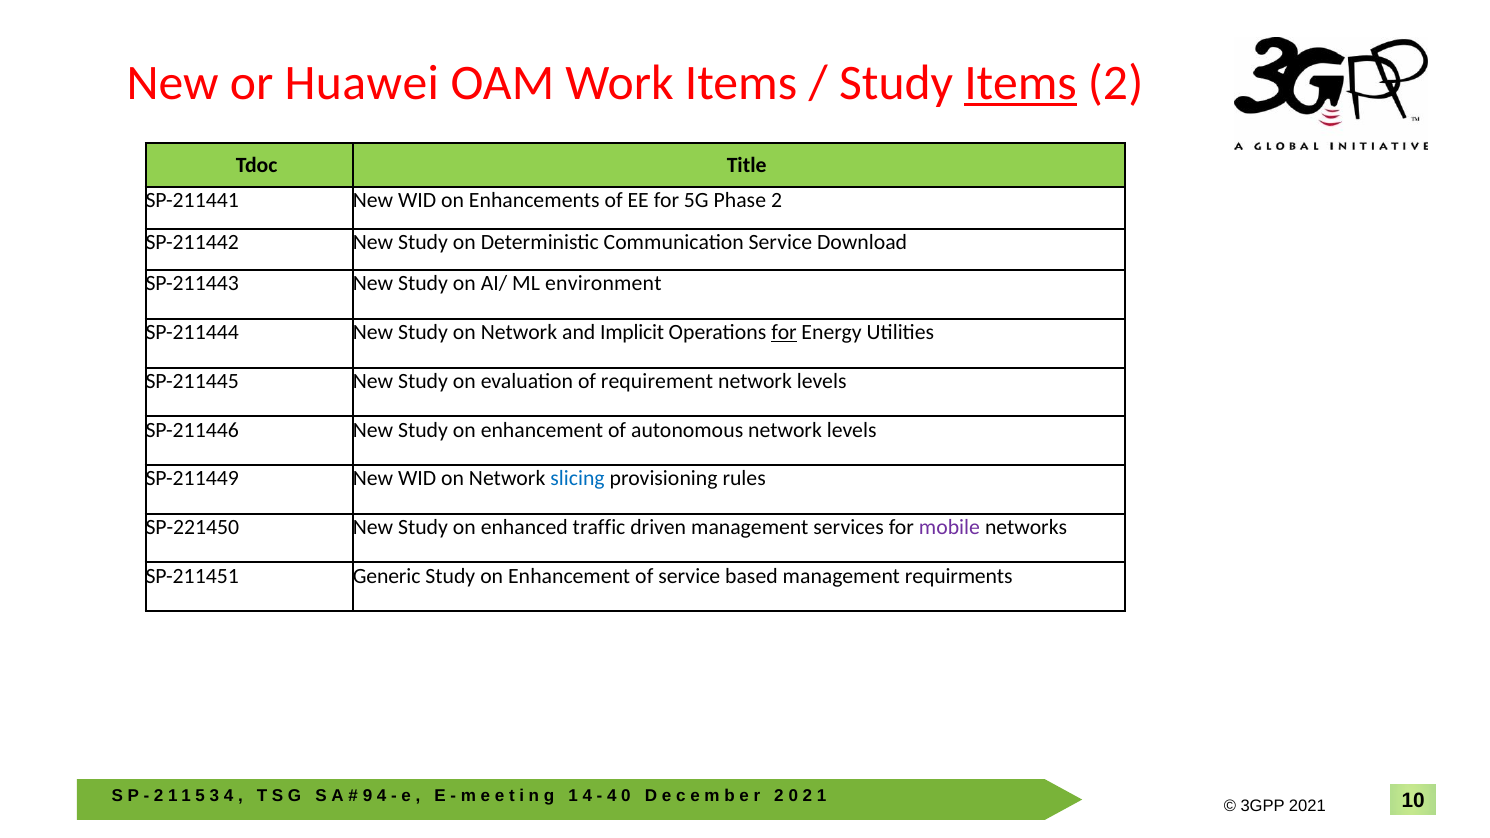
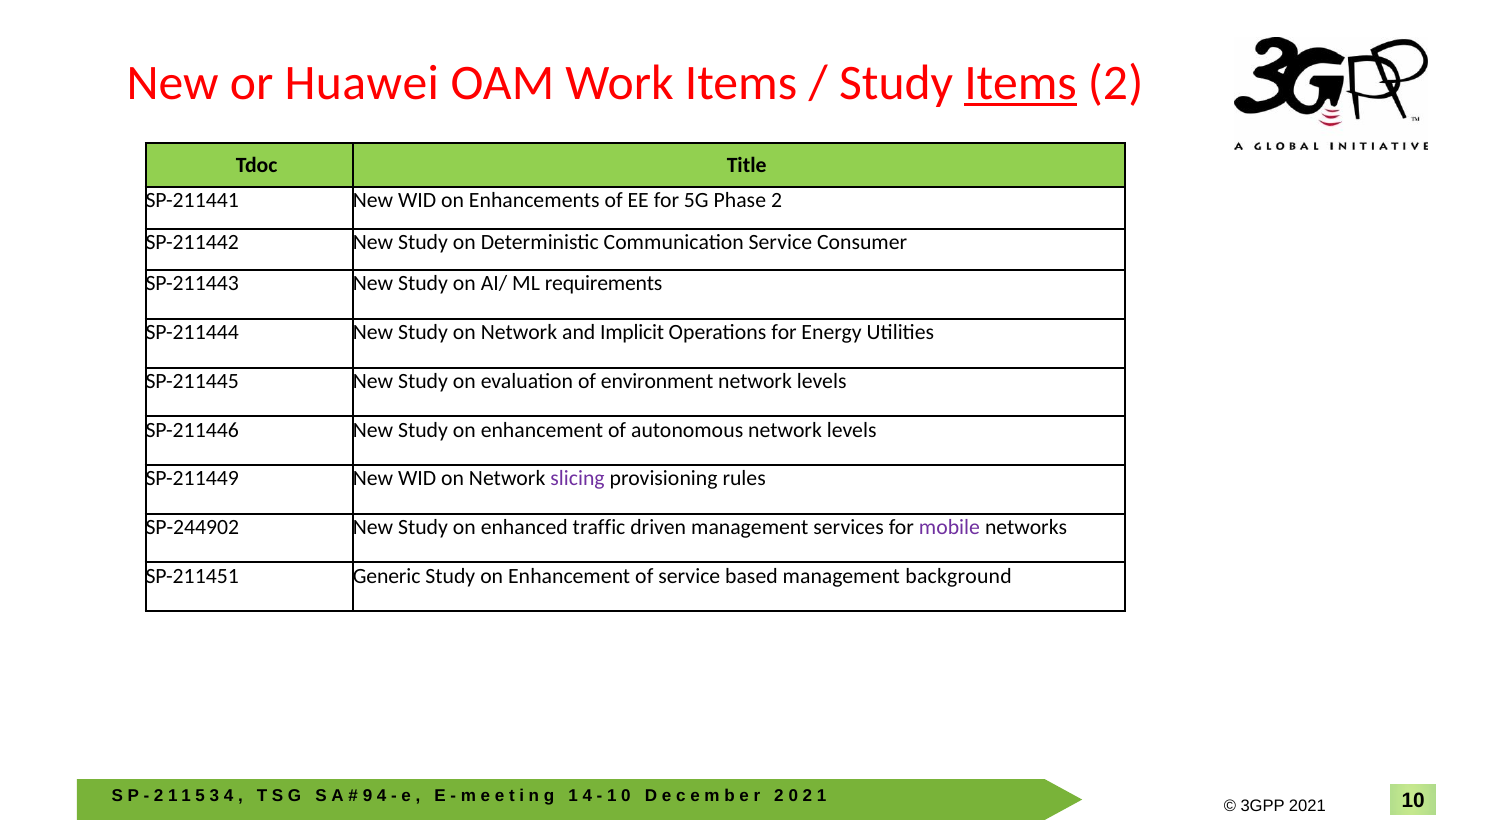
Download: Download -> Consumer (862, 242)
environment: environment -> requirements (604, 284)
for underline: present -> none (784, 333)
requirement: requirement -> environment (657, 381)
slicing colour: blue -> purple (577, 479)
SP-221450: SP-221450 -> SP-244902 (192, 527)
requirments: requirments -> background (959, 576)
4: 4 -> 1 (612, 796)
